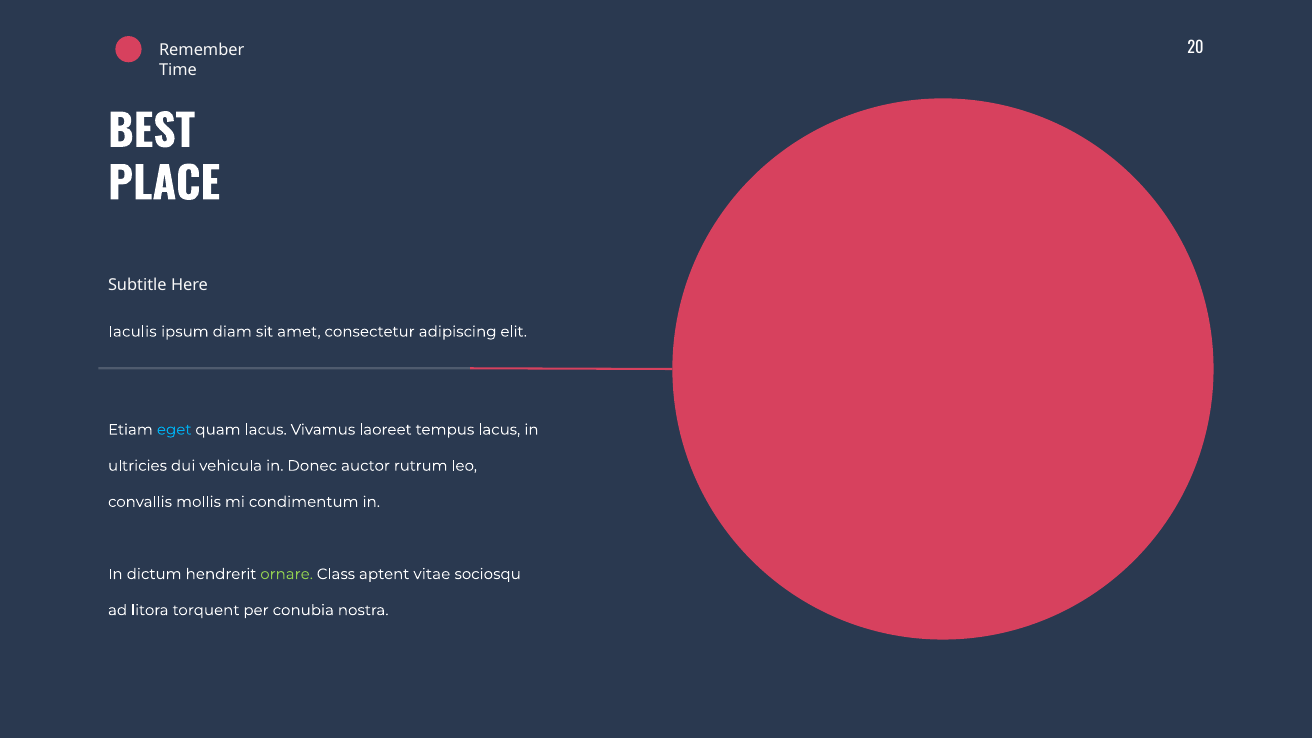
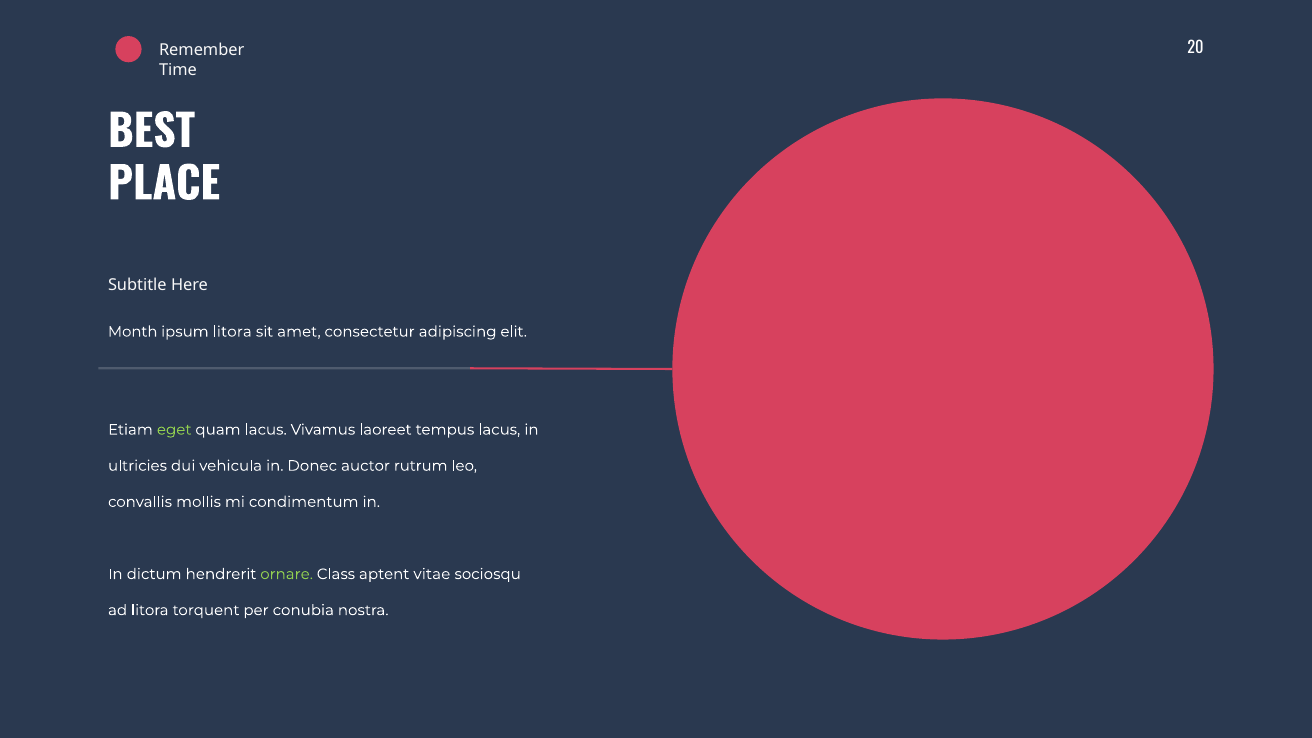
Iaculis: Iaculis -> Month (133, 332)
ipsum diam: diam -> litora (232, 332)
eget colour: light blue -> light green (174, 430)
